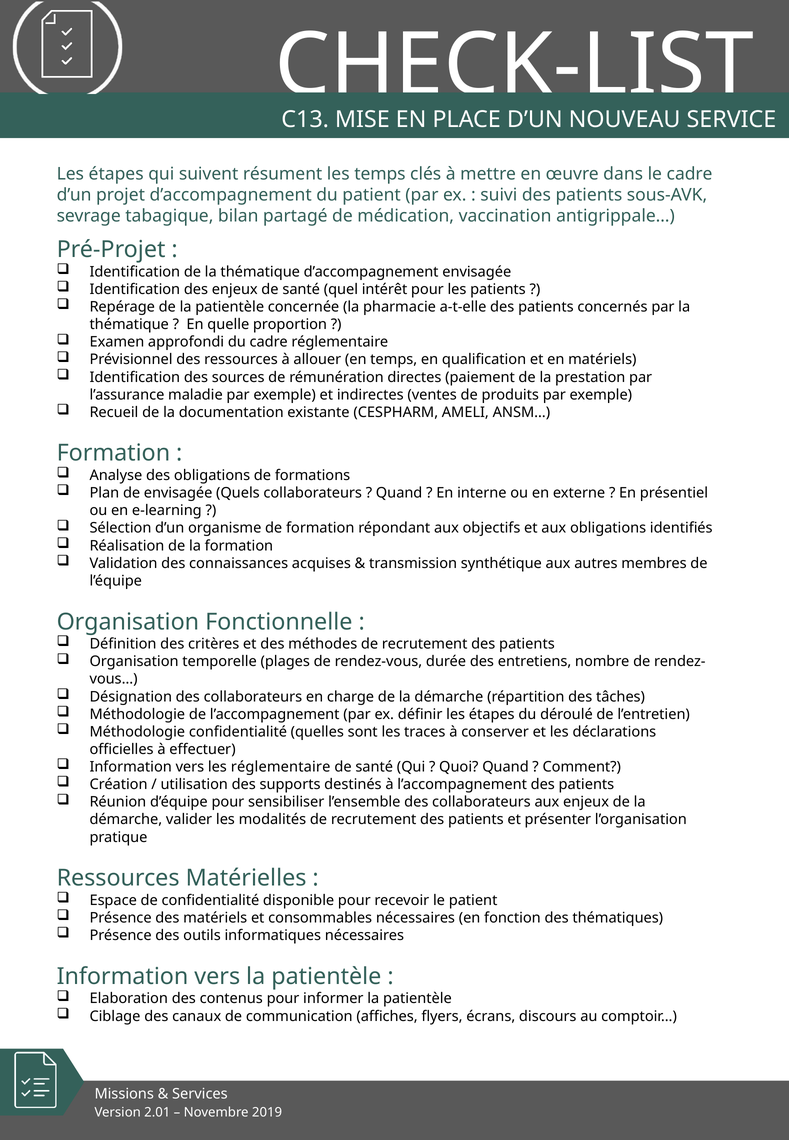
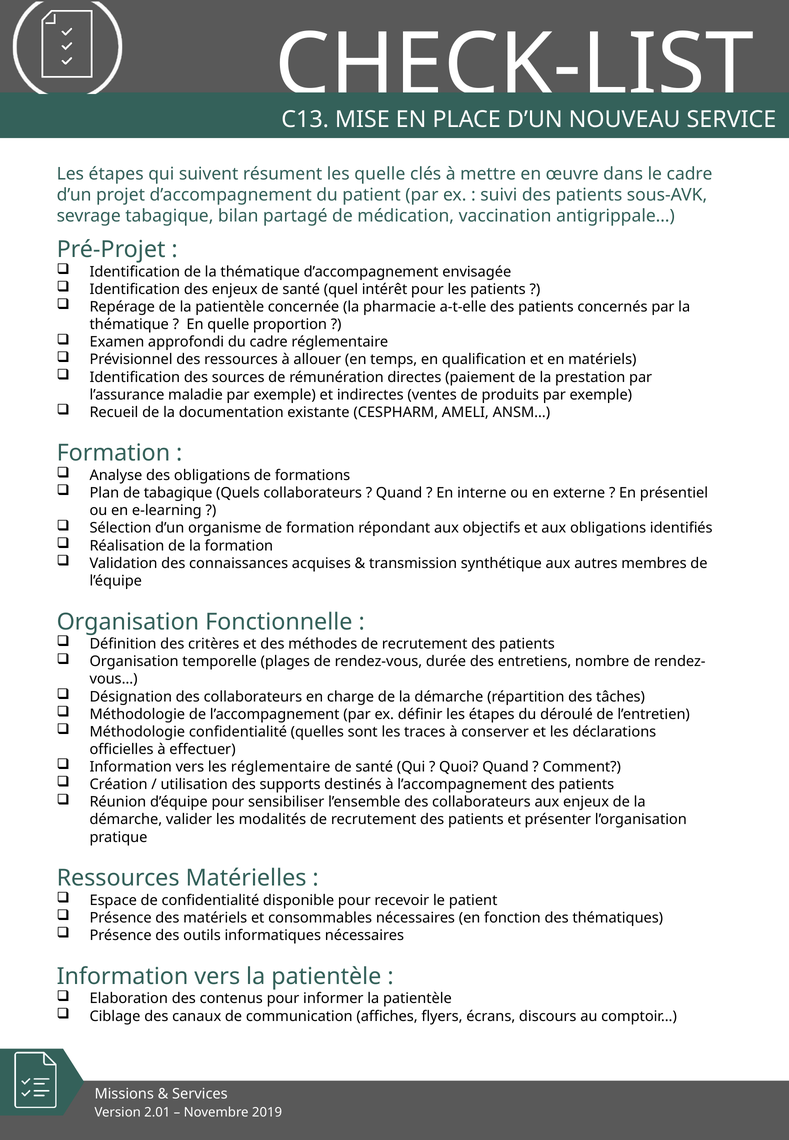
les temps: temps -> quelle (380, 174)
de envisagée: envisagée -> tabagique (178, 493)
